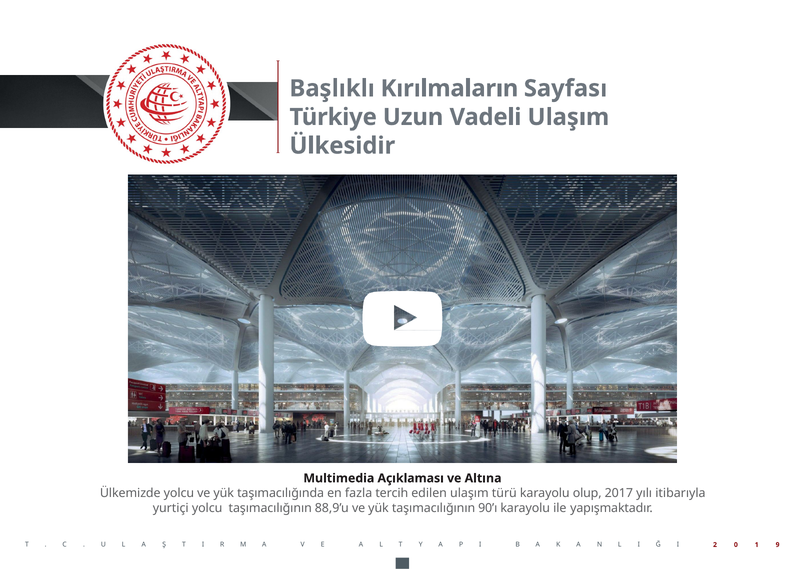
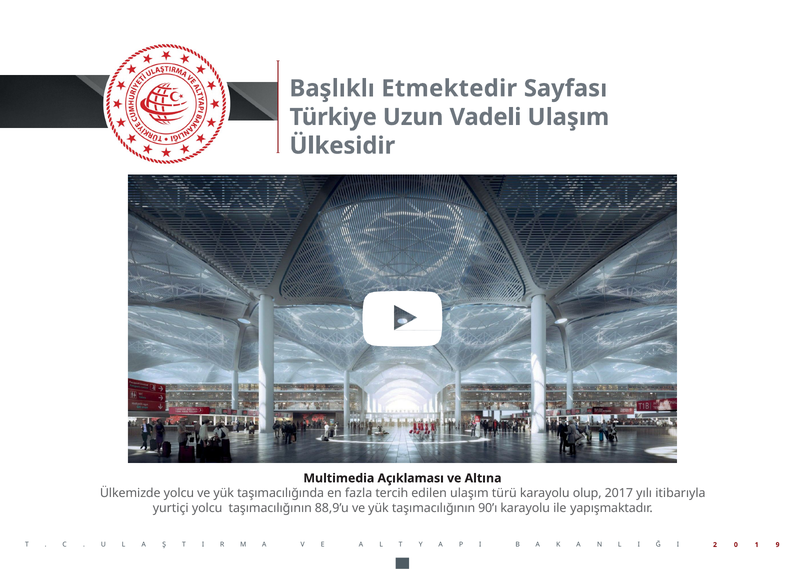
Kırılmaların: Kırılmaların -> Etmektedir (449, 88)
